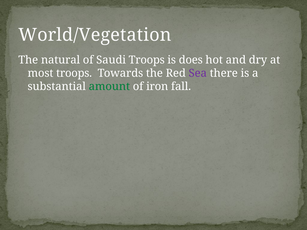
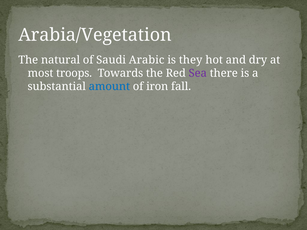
World/Vegetation: World/Vegetation -> Arabia/Vegetation (95, 35)
Saudi Troops: Troops -> Arabic (147, 60)
does: does -> they (191, 60)
amount colour: green -> blue (109, 87)
